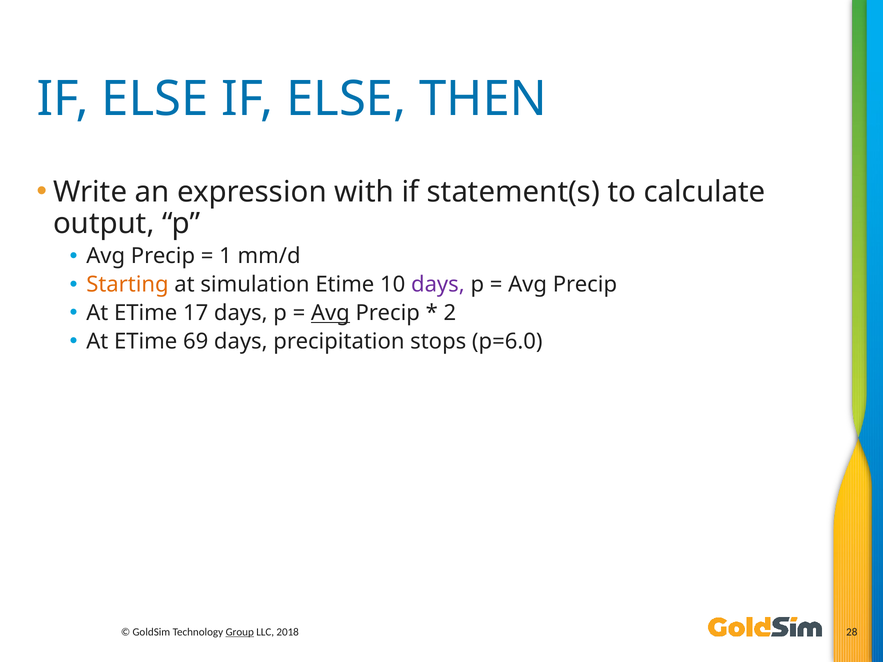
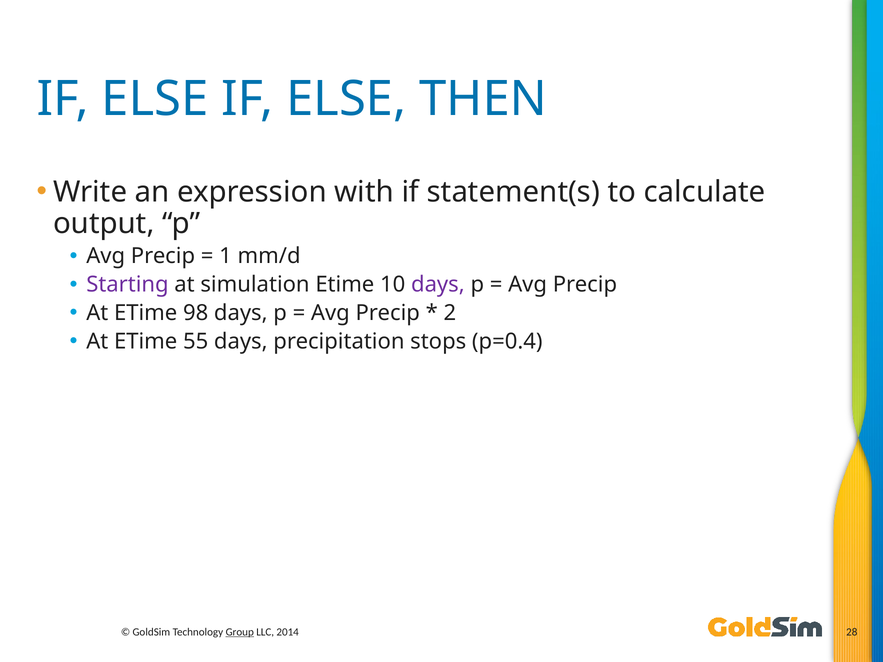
Starting colour: orange -> purple (127, 285)
17: 17 -> 98 (196, 313)
Avg underline: present -> none (330, 313)
69: 69 -> 55 (196, 342)
p=6.0: p=6.0 -> p=0.4 (507, 342)
2018: 2018 -> 2014 (288, 632)
